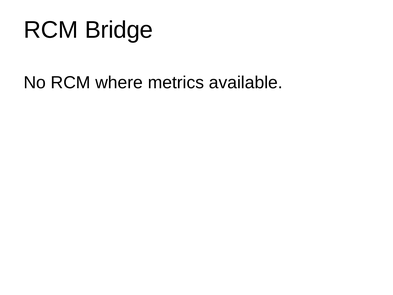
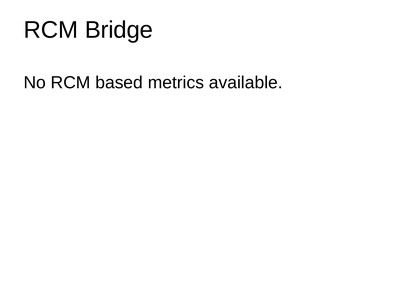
where: where -> based (119, 82)
